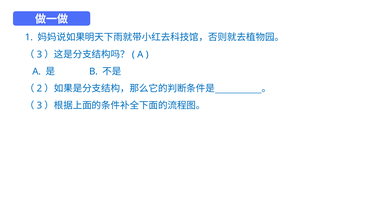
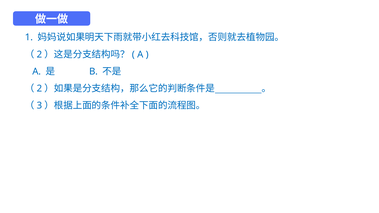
3: 3 -> 2 (39, 54)
